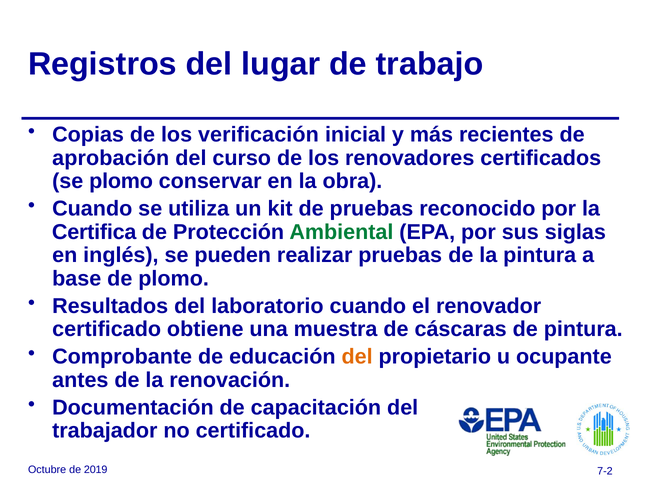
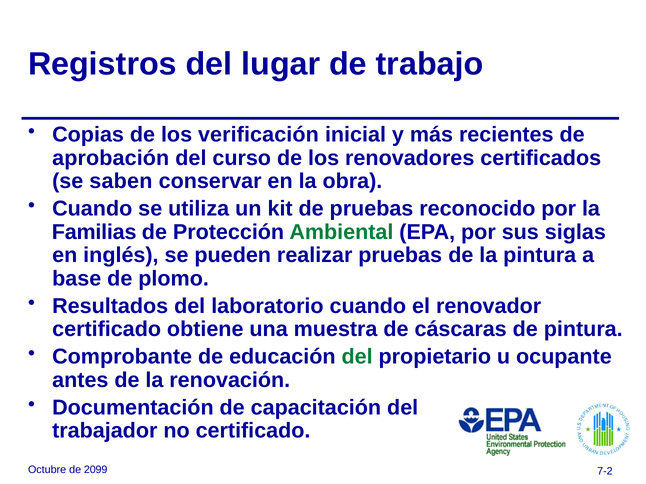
se plomo: plomo -> saben (121, 181)
Certifica: Certifica -> Familias (94, 232)
del colour: orange -> green (357, 357)
2019: 2019 -> 2099 (96, 470)
